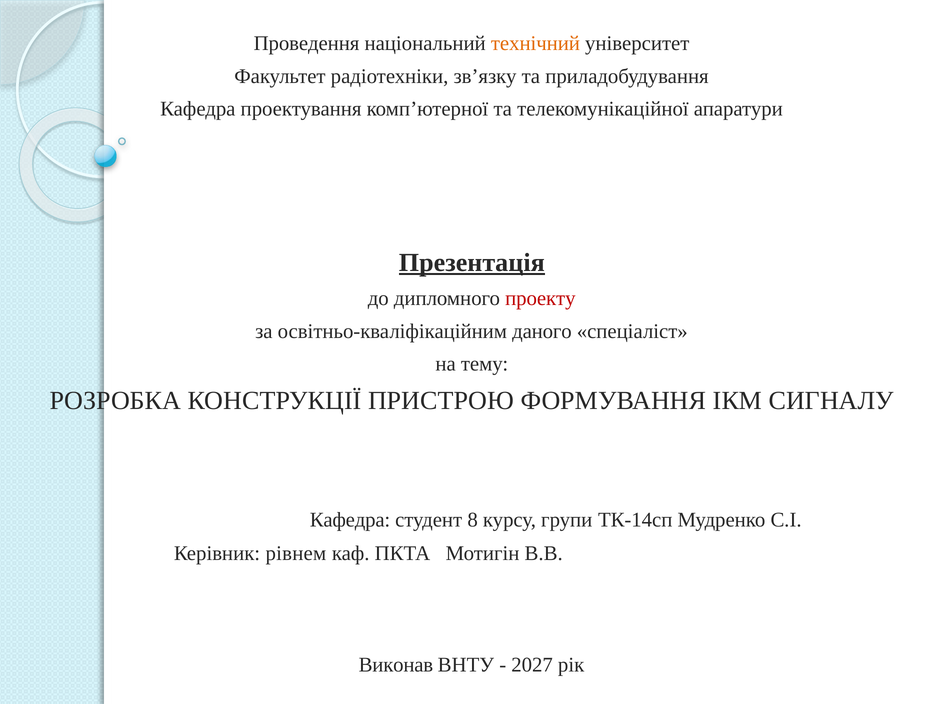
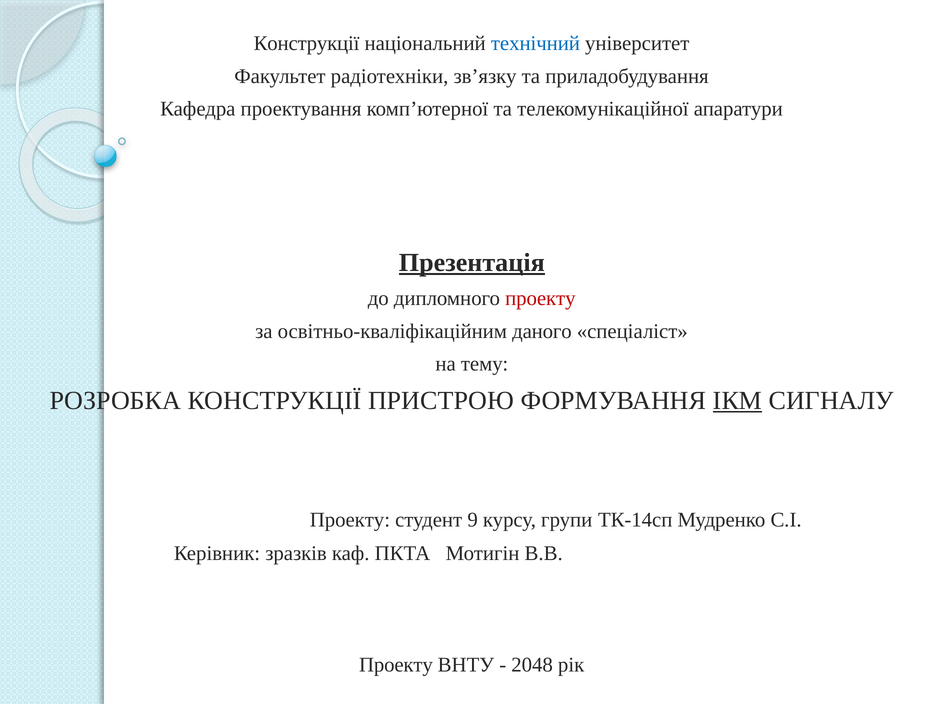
Проведення: Проведення -> Конструкції (307, 43)
технічний colour: orange -> blue (535, 43)
ІКМ underline: none -> present (737, 400)
Кафедра: Кафедра -> Проекту (350, 519)
8: 8 -> 9 (473, 519)
рівнем: рівнем -> зразків (296, 553)
Виконав: Виконав -> Проекту (396, 664)
2027: 2027 -> 2048 (532, 664)
